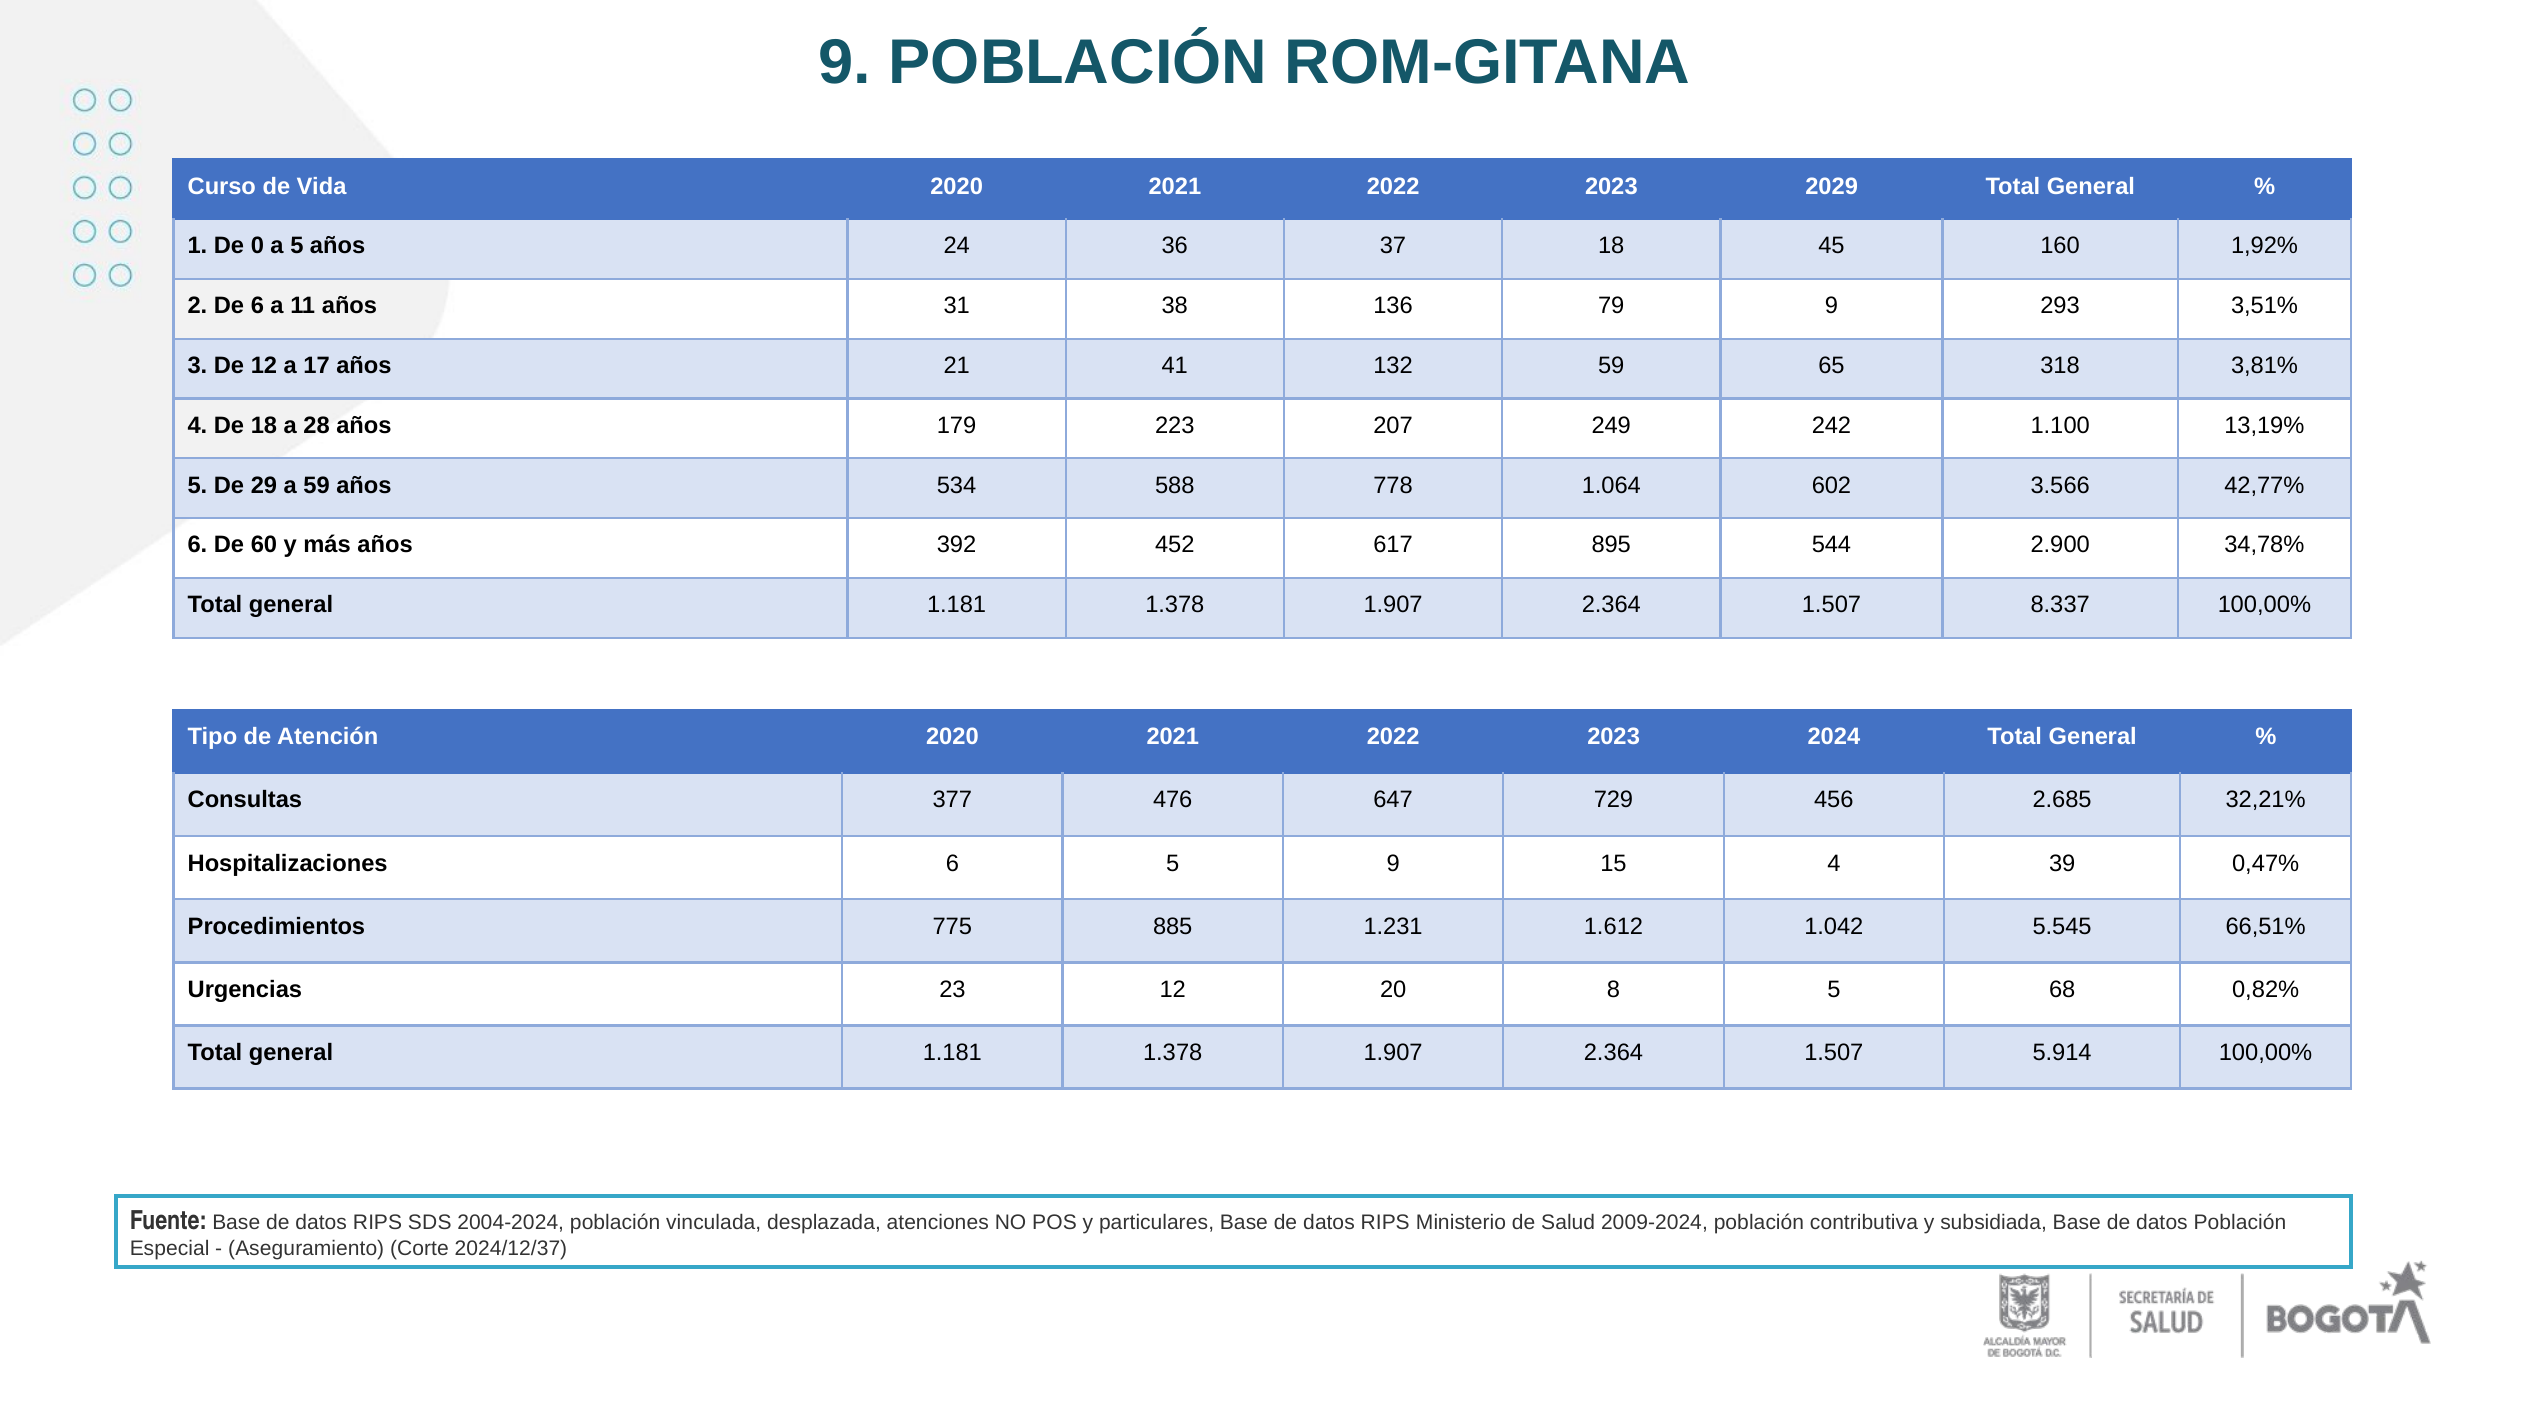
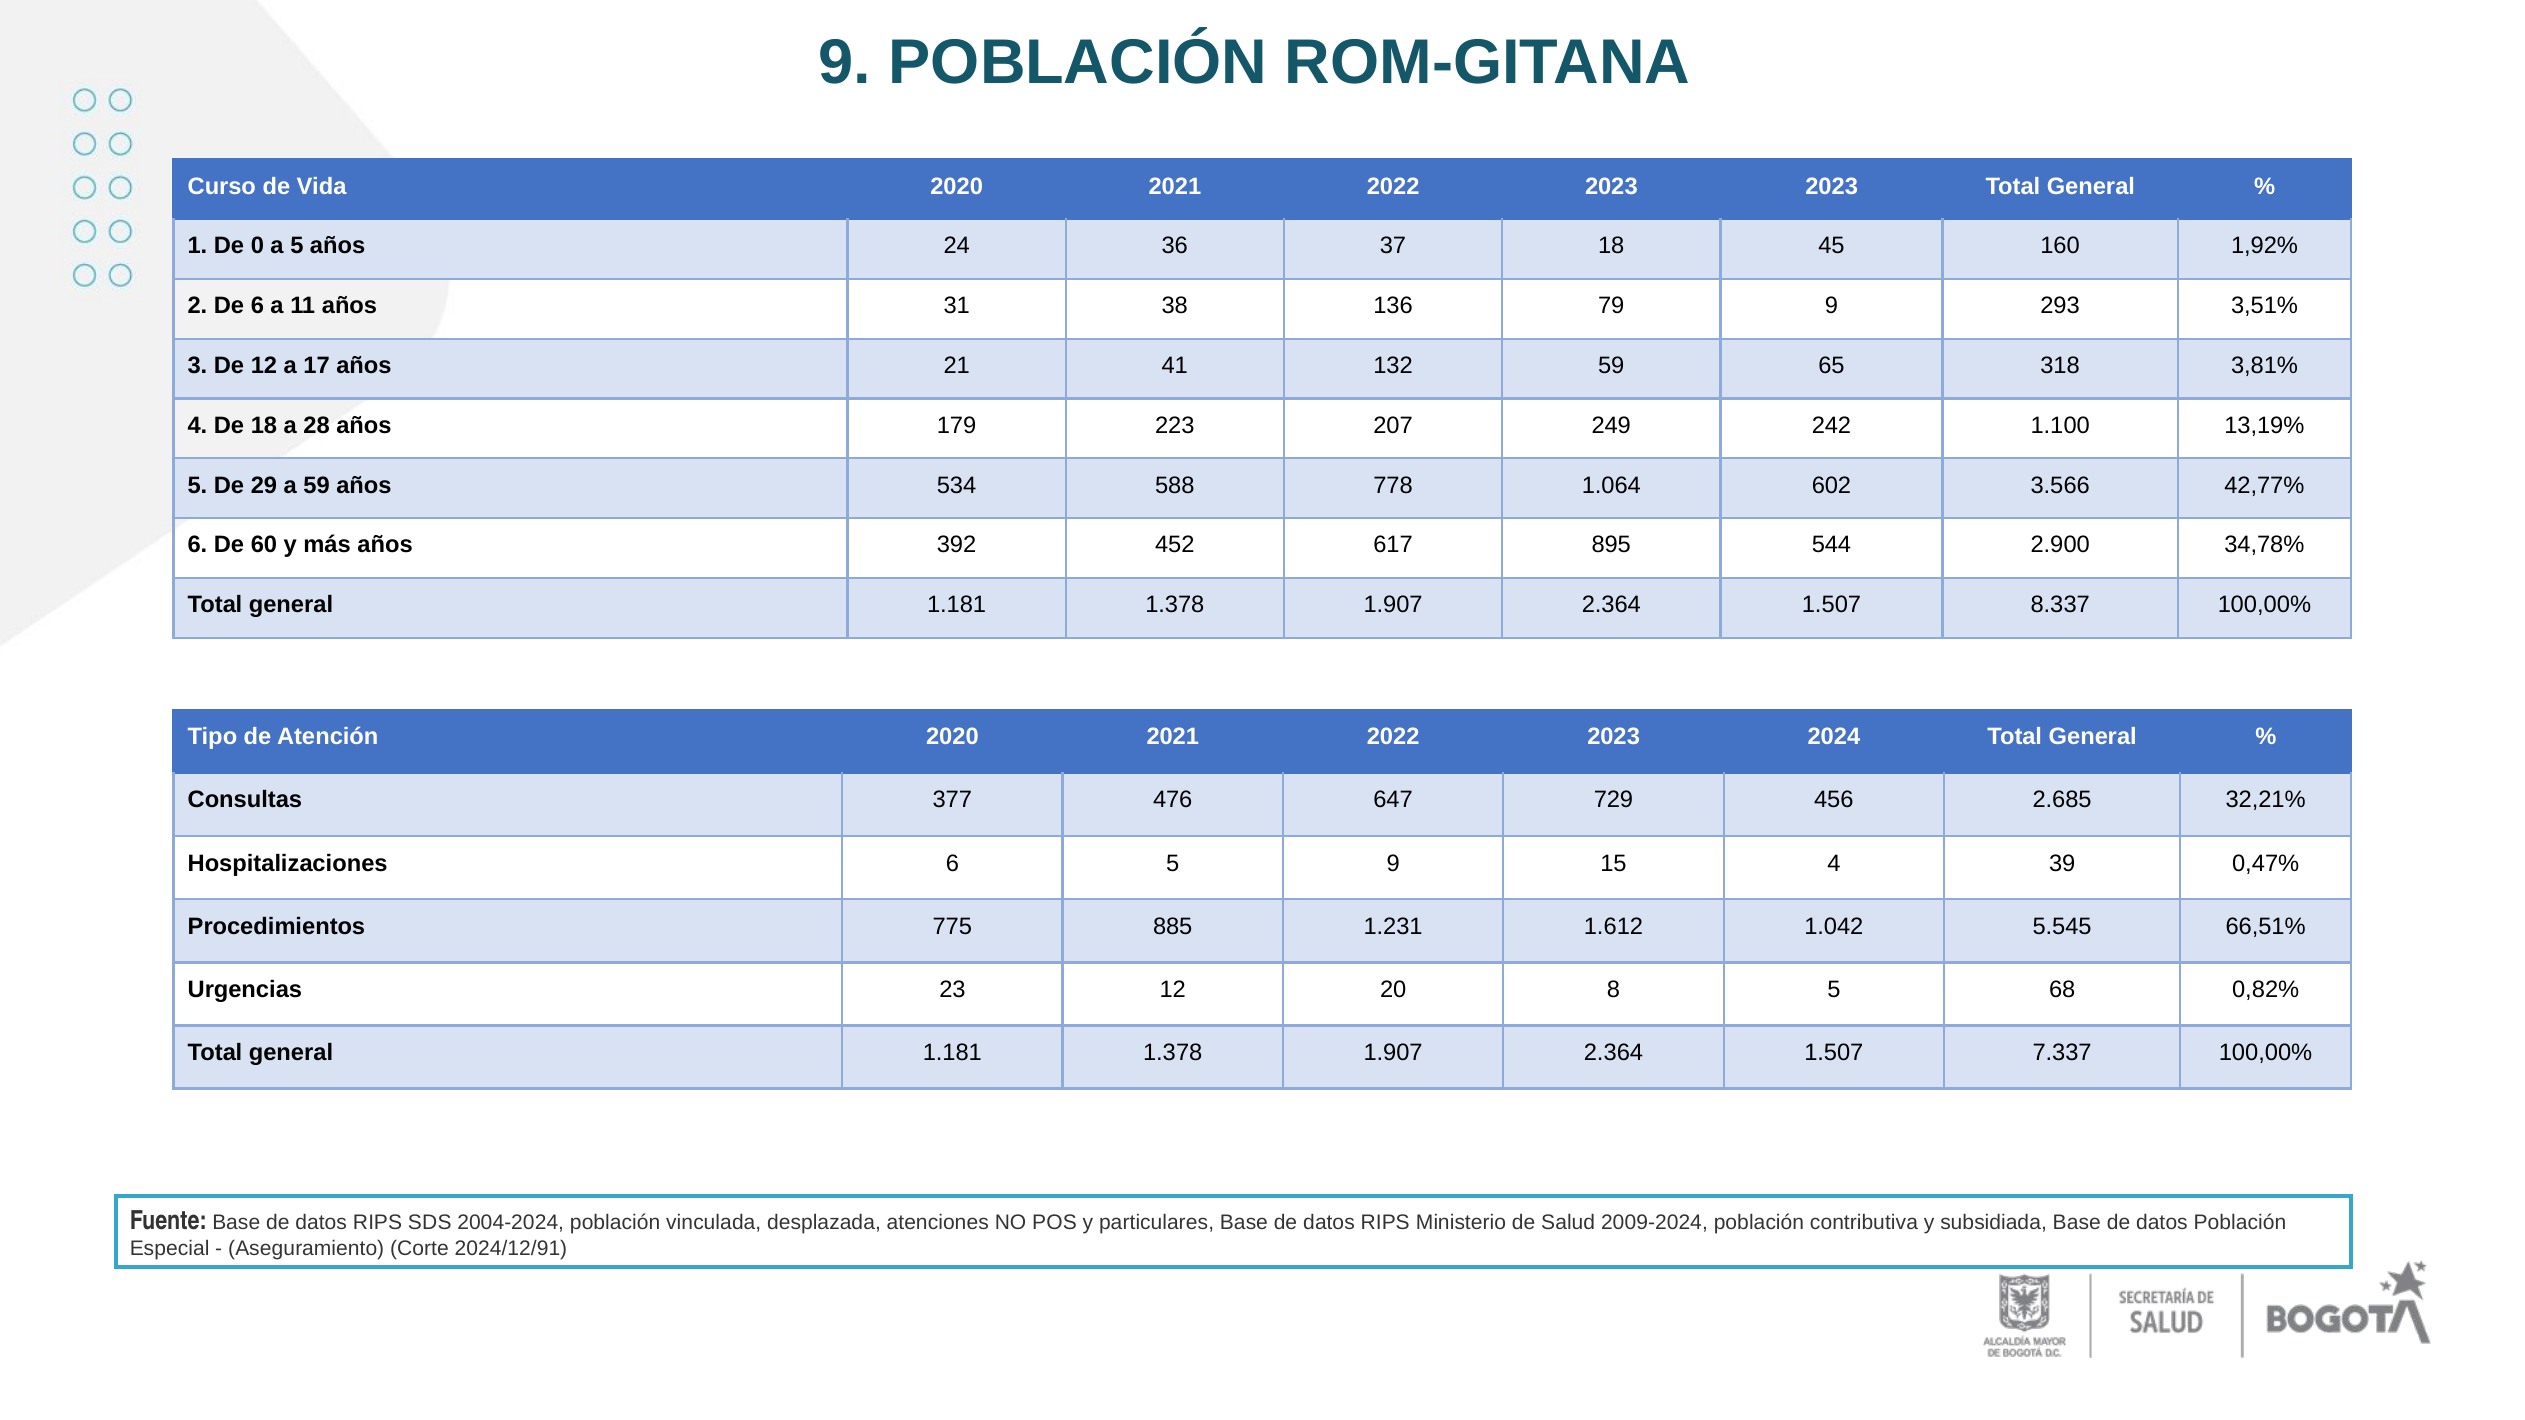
2023 2029: 2029 -> 2023 (1832, 186)
5.914: 5.914 -> 7.337 (2062, 1053)
2024/12/37: 2024/12/37 -> 2024/12/91 (511, 1249)
